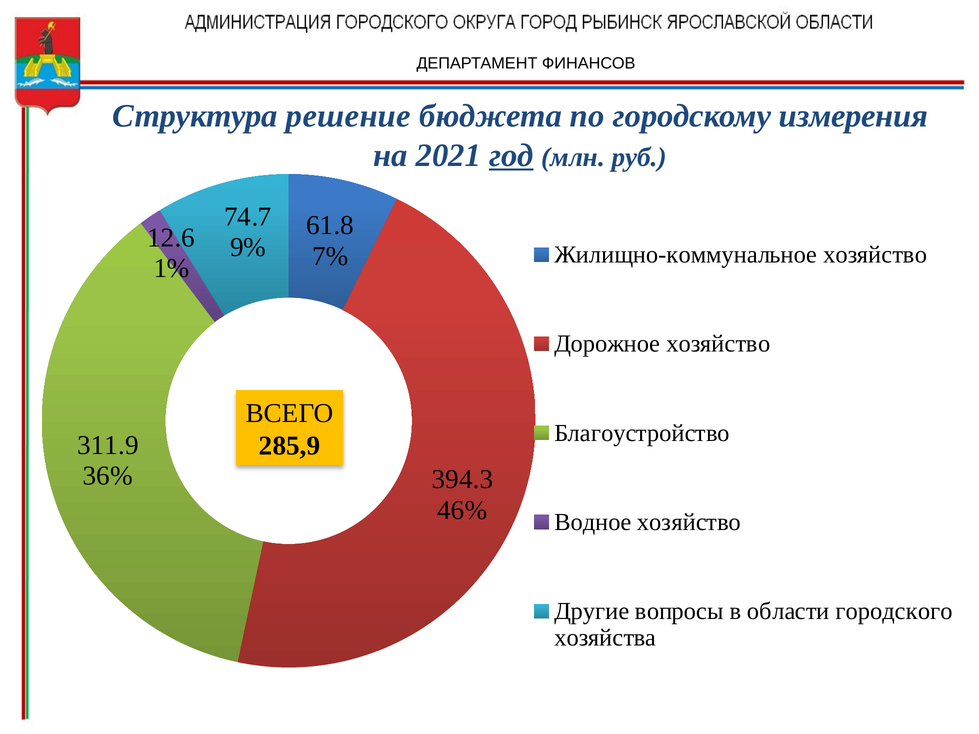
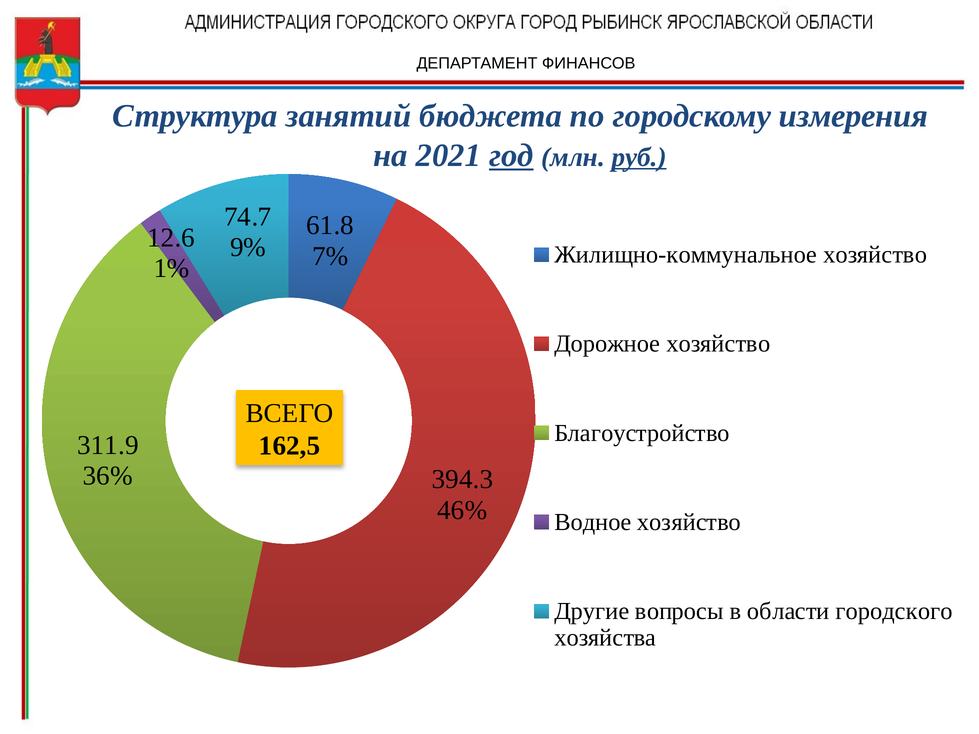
решение: решение -> занятий (349, 116)
руб underline: none -> present (639, 157)
285,9: 285,9 -> 162,5 (290, 446)
